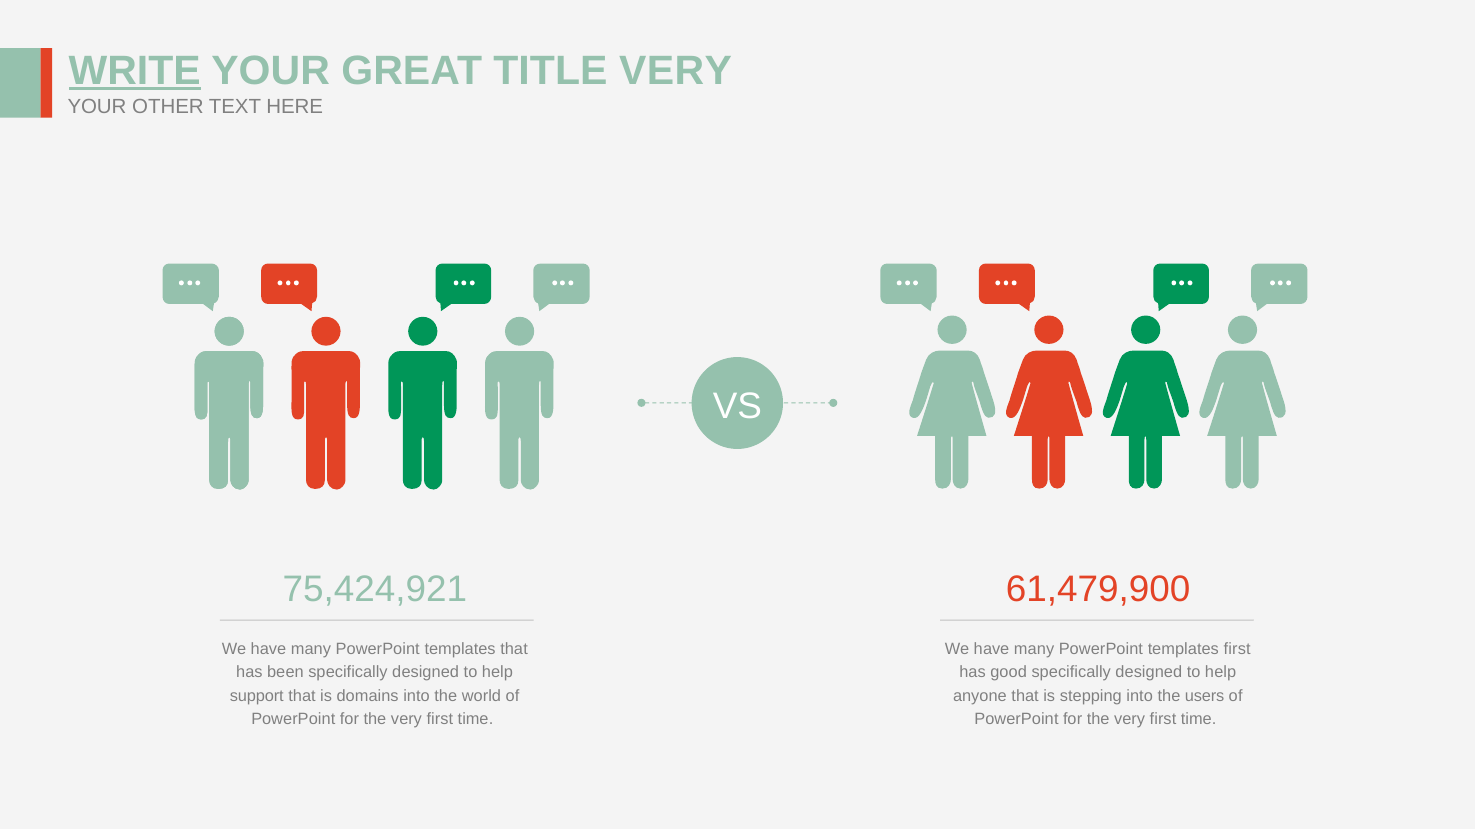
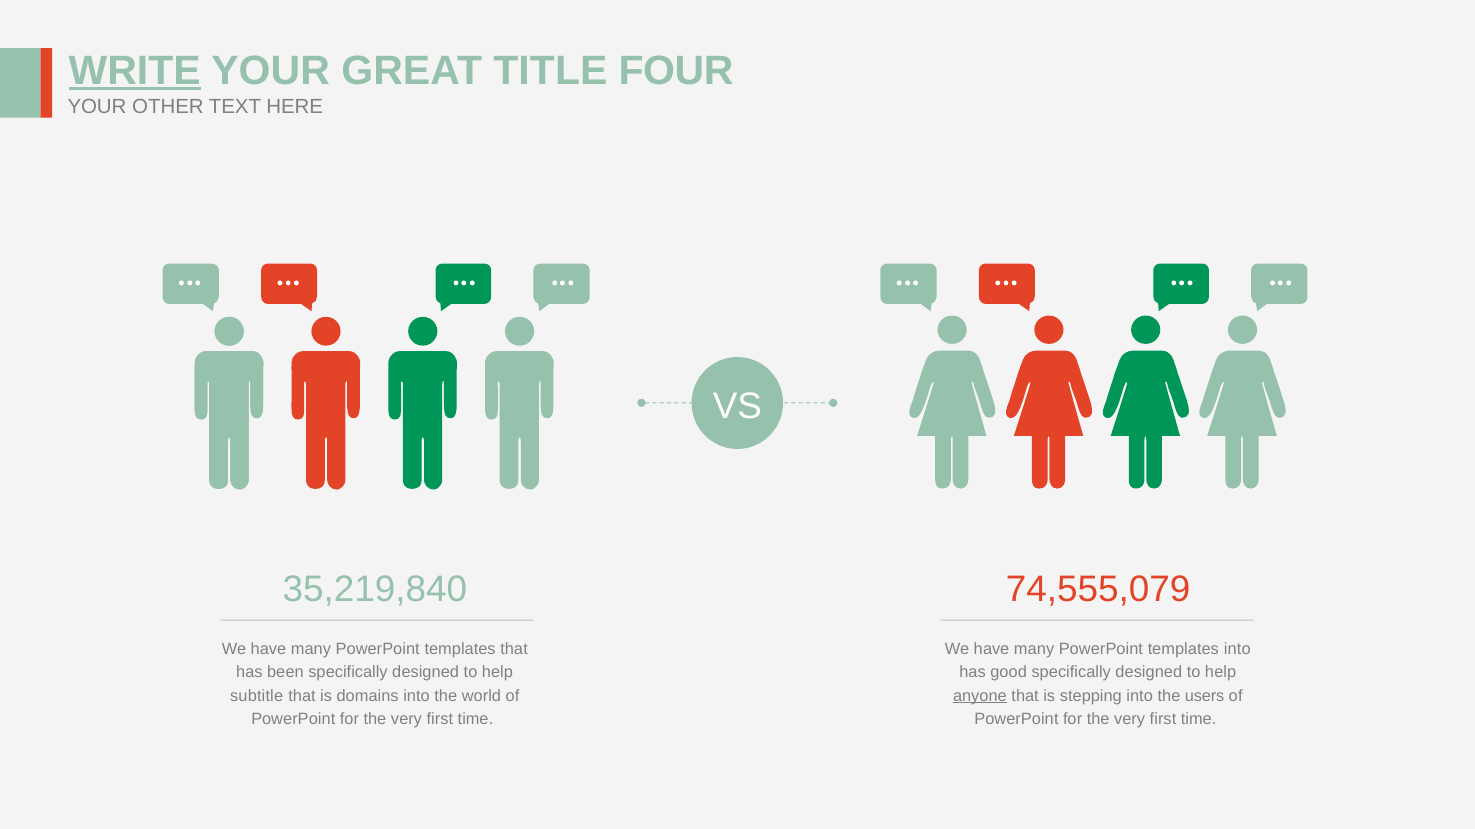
TITLE VERY: VERY -> FOUR (676, 71)
75,424,921: 75,424,921 -> 35,219,840 (375, 589)
61,479,900: 61,479,900 -> 74,555,079 (1098, 589)
templates first: first -> into (1237, 649)
support: support -> subtitle (257, 696)
anyone underline: none -> present (980, 696)
